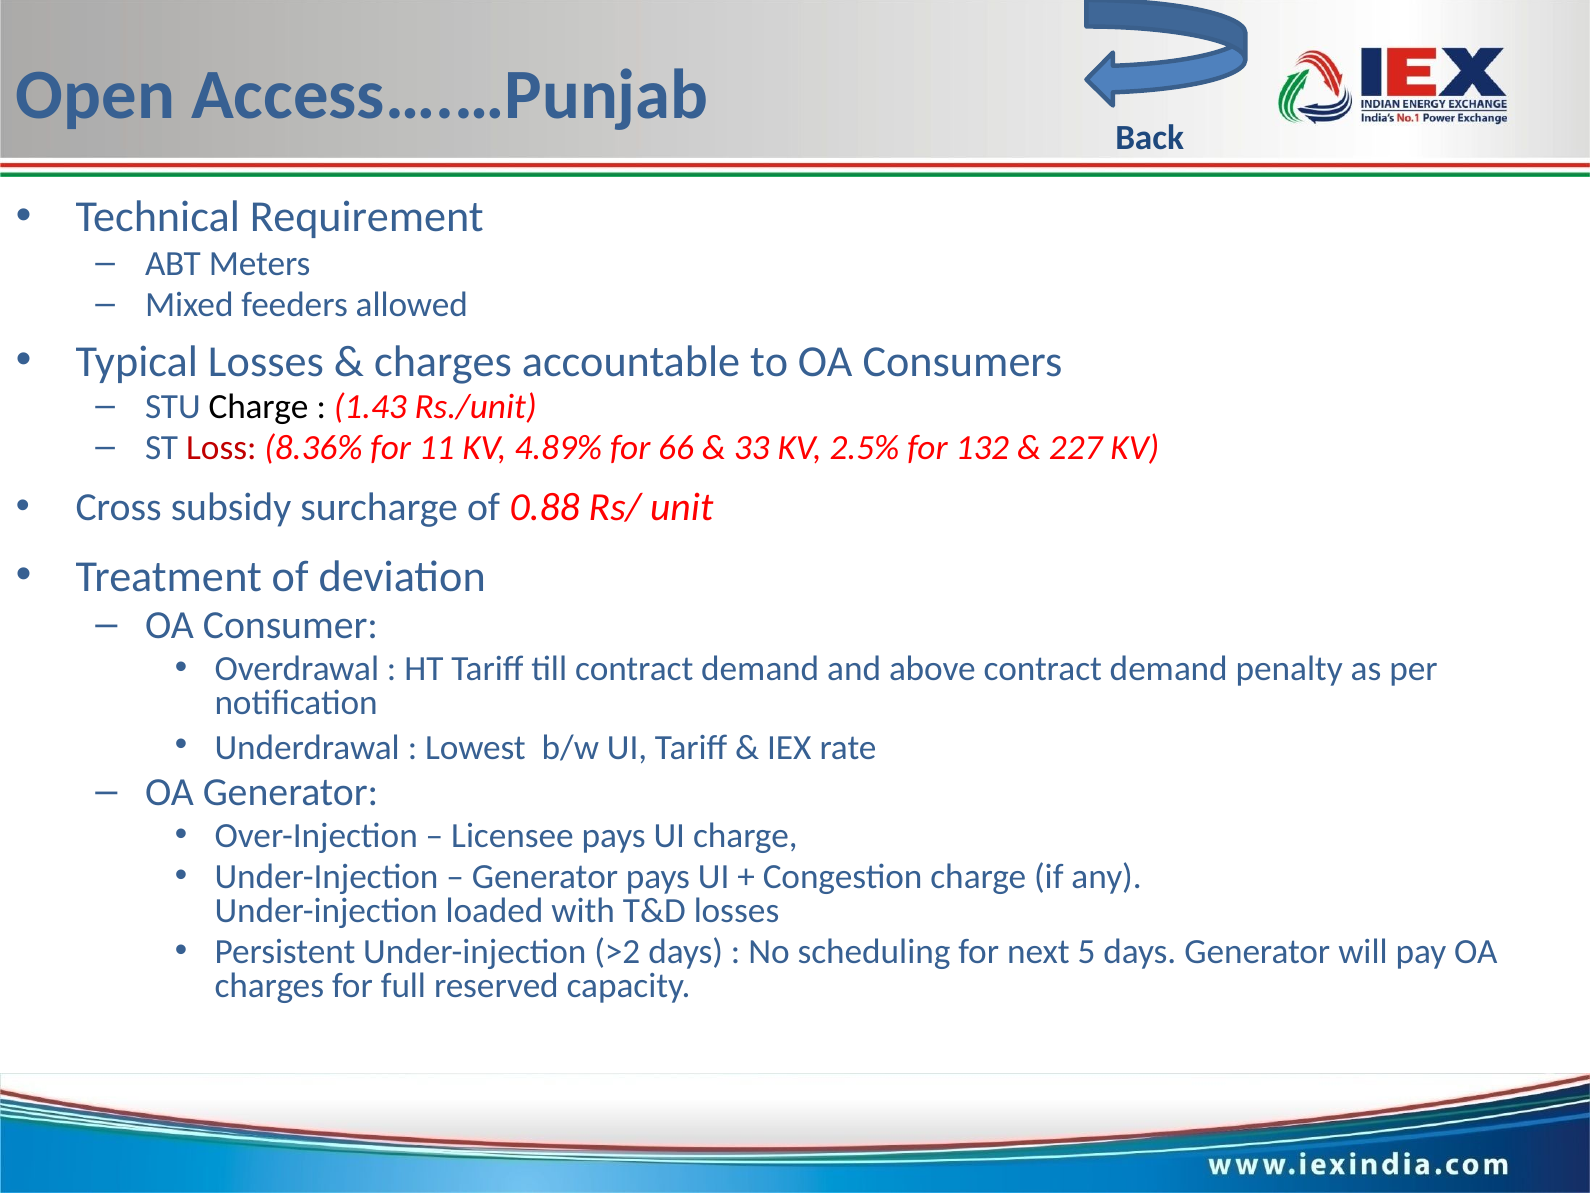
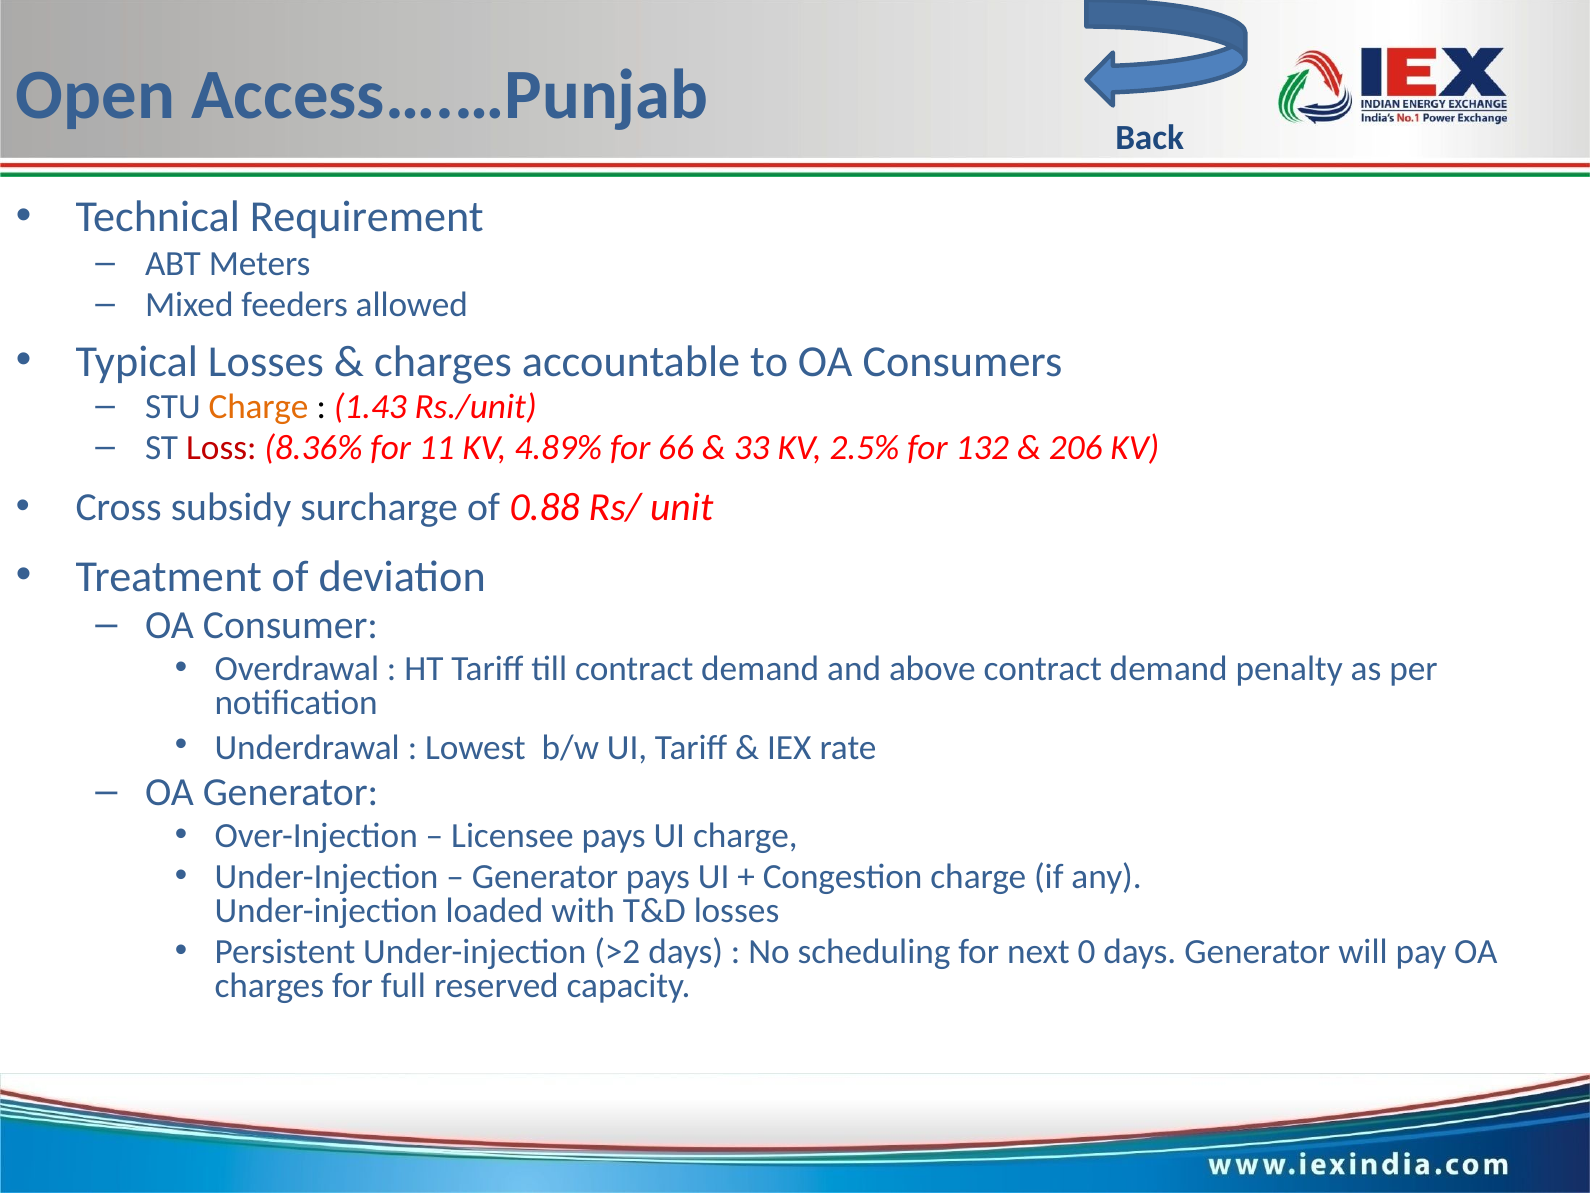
Charge colour: black -> orange (259, 407)
227: 227 -> 206 (1076, 448)
5: 5 -> 0 (1087, 952)
